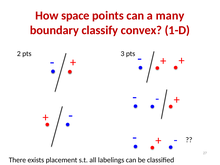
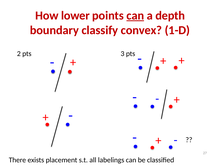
space: space -> lower (75, 16)
can underline: none -> present (135, 16)
many: many -> depth (170, 16)
